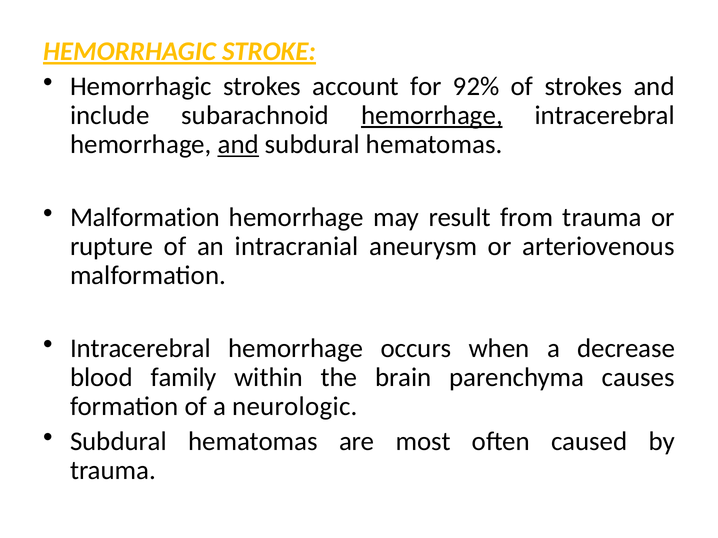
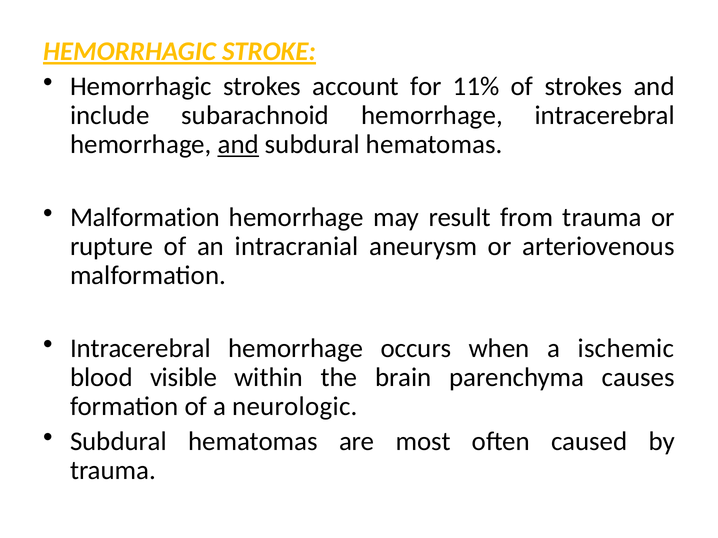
92%: 92% -> 11% (476, 86)
hemorrhage underline: present -> none (432, 116)
decrease: decrease -> ischemic (626, 349)
family: family -> visible (184, 378)
